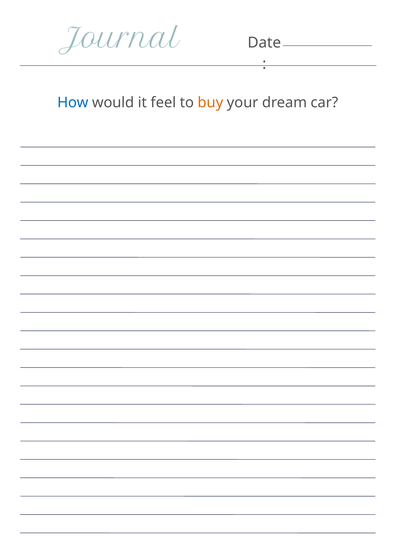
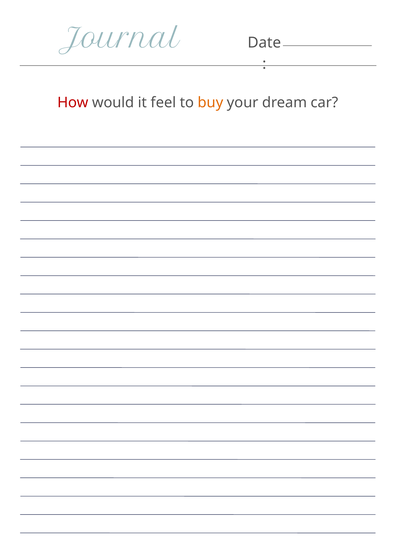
How colour: blue -> red (73, 103)
